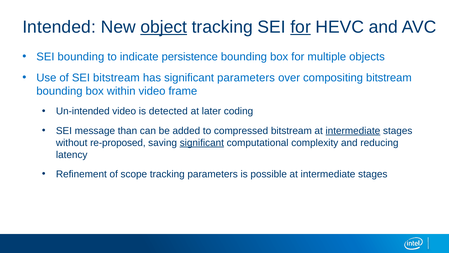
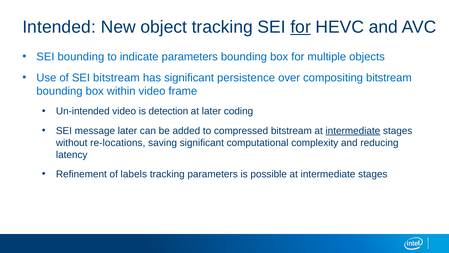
object underline: present -> none (164, 27)
indicate persistence: persistence -> parameters (190, 57)
significant parameters: parameters -> persistence (246, 78)
detected: detected -> detection (168, 111)
message than: than -> later (127, 131)
re-proposed: re-proposed -> re-locations (118, 143)
significant underline: present -> none (202, 143)
scope: scope -> labels (134, 174)
